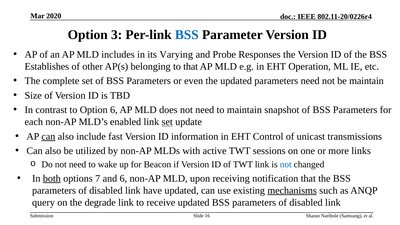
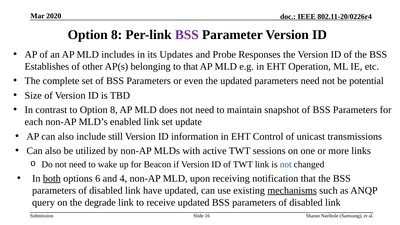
3: 3 -> 8 (117, 35)
BSS colour: blue -> purple (187, 35)
Varying: Varying -> Updates (176, 54)
be maintain: maintain -> potential (366, 81)
to Option 6: 6 -> 8 (114, 110)
set underline: present -> none (167, 122)
can underline: present -> none (48, 136)
fast: fast -> still (116, 136)
7: 7 -> 6 (98, 178)
and 6: 6 -> 4 (123, 178)
